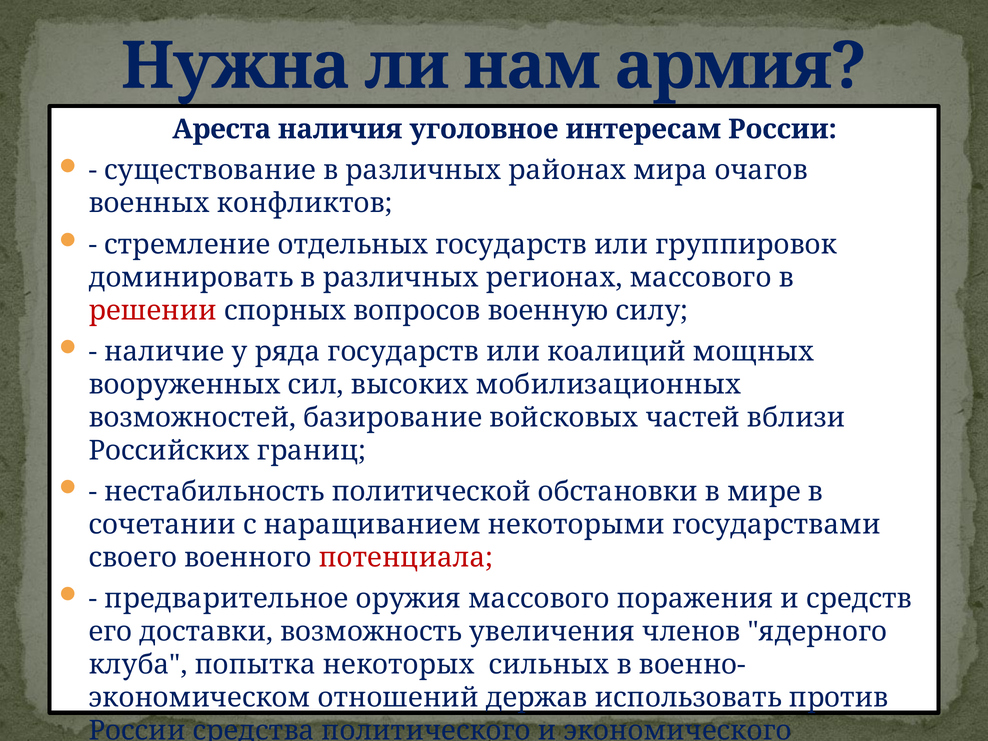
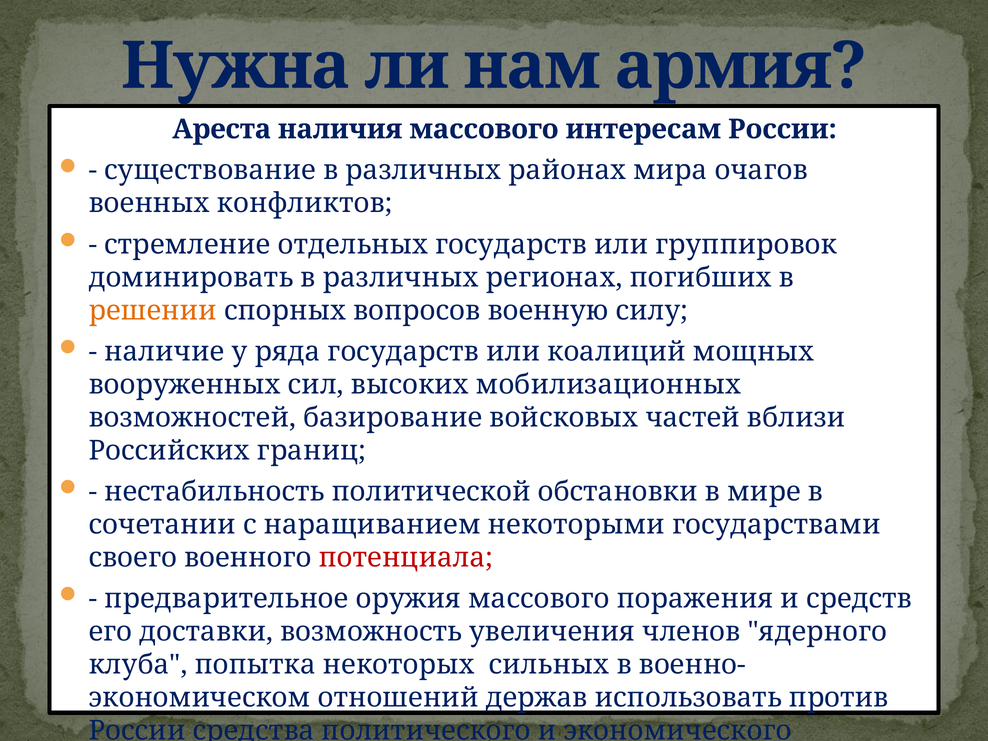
наличия уголовное: уголовное -> массового (484, 129)
регионах массового: массового -> погибших (701, 277)
решении colour: red -> orange (153, 310)
